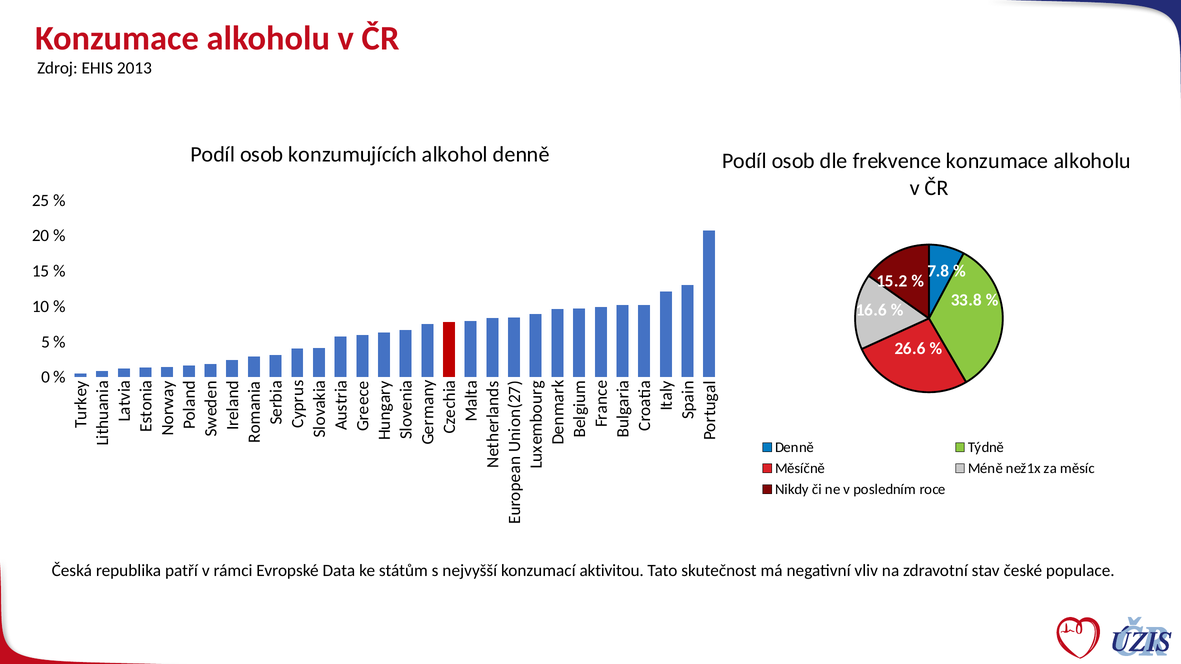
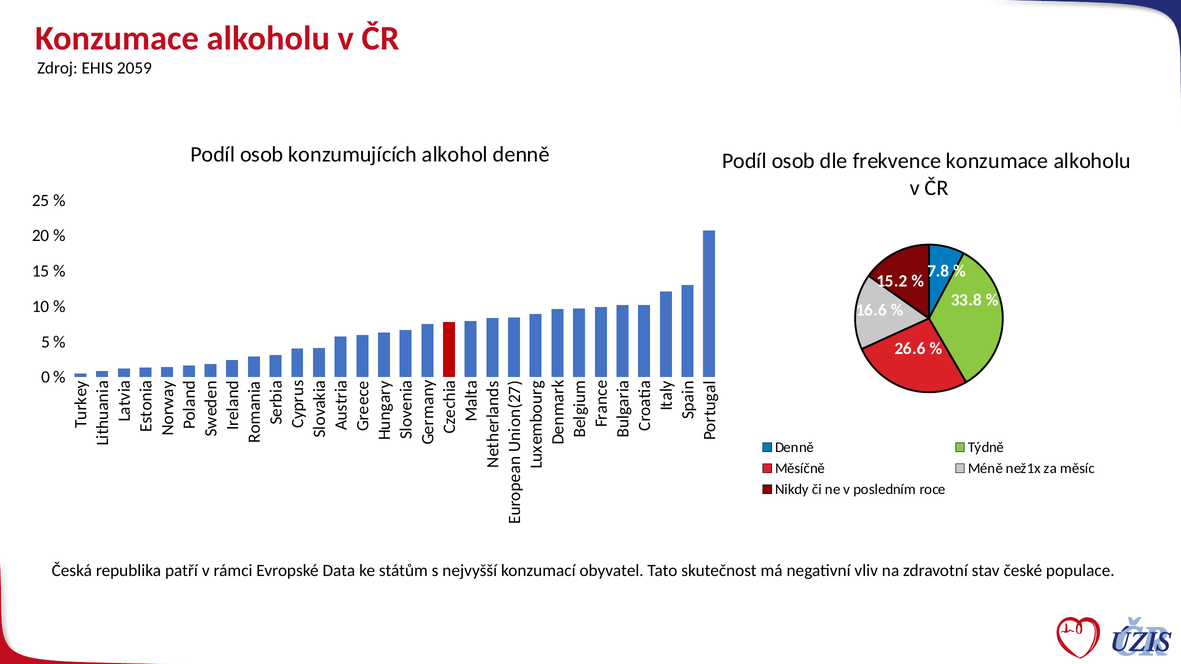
2013: 2013 -> 2059 (134, 68)
aktivitou: aktivitou -> obyvatel (612, 571)
